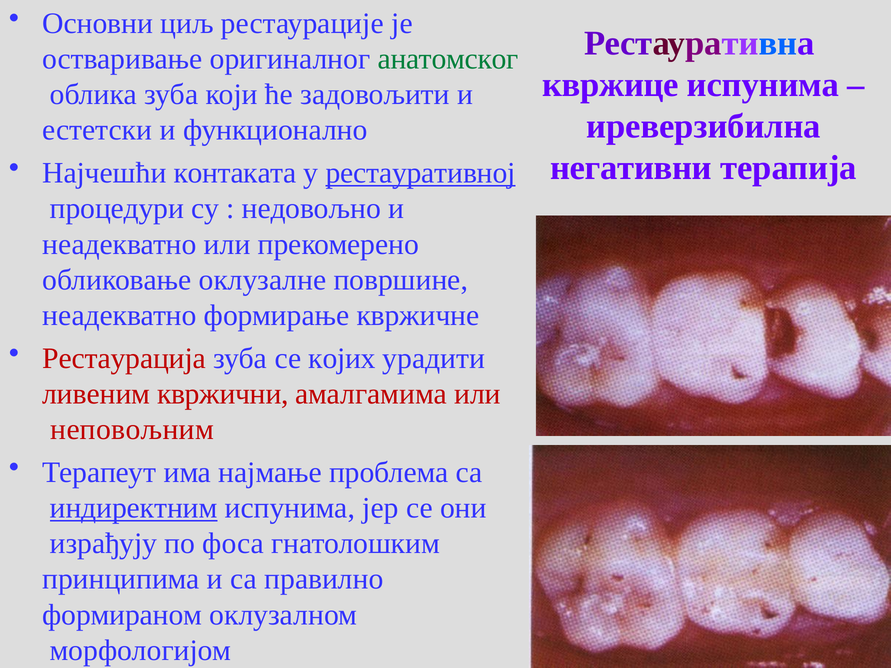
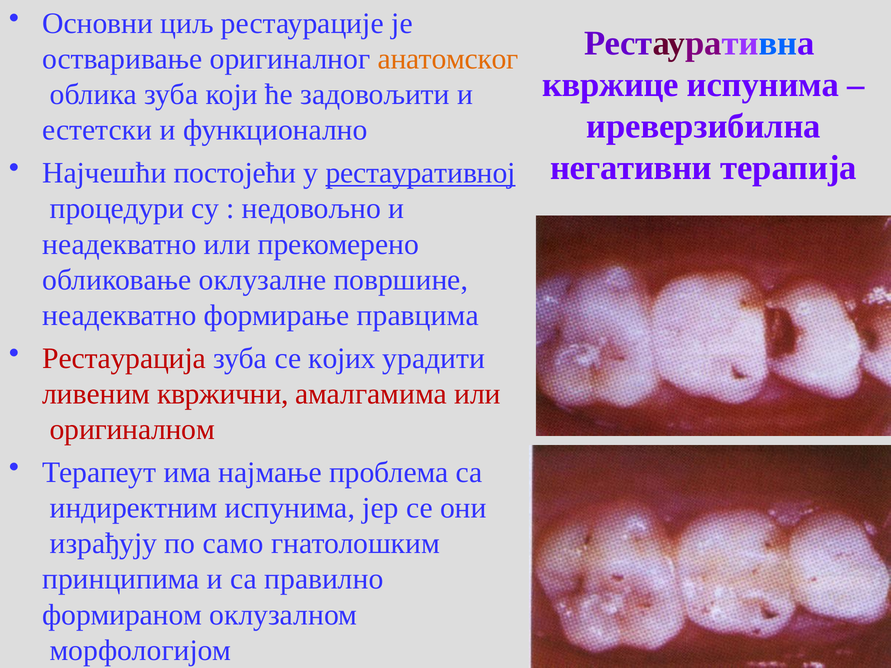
анатомског colour: green -> orange (448, 59)
контаката: контаката -> постојећи (235, 173)
квржичне: квржичне -> правцима (418, 316)
неповољним: неповољним -> оригиналном (132, 430)
индиректним underline: present -> none (134, 508)
фоса: фоса -> само (233, 544)
